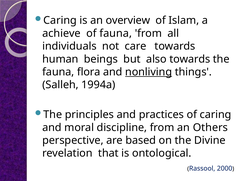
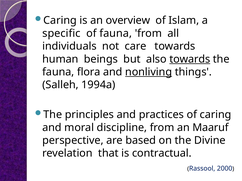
achieve: achieve -> specific (61, 33)
towards underline: none -> present (190, 59)
Others: Others -> Maaruf (210, 128)
ontological: ontological -> contractual (162, 154)
